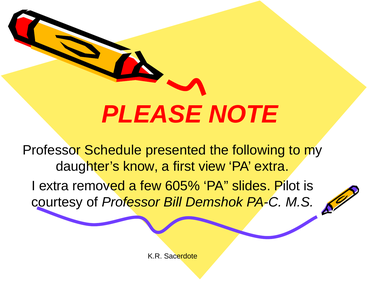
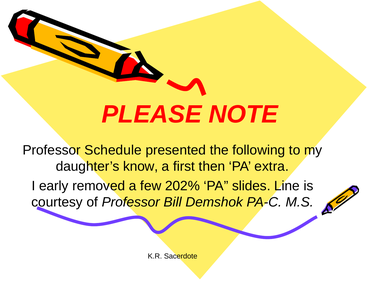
view: view -> then (212, 166)
I extra: extra -> early (54, 186)
605%: 605% -> 202% (182, 186)
Pilot: Pilot -> Line (287, 186)
